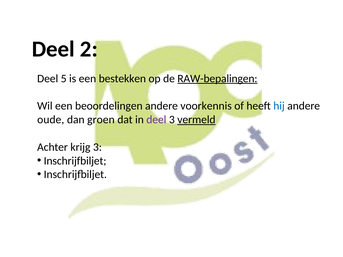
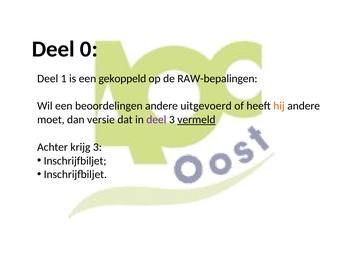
2: 2 -> 0 (89, 49)
5: 5 -> 1 (64, 79)
bestekken: bestekken -> gekoppeld (122, 79)
RAW-bepalingen underline: present -> none (217, 79)
voorkennis: voorkennis -> uitgevoerd (206, 106)
hij colour: blue -> orange (279, 106)
oude: oude -> moet (51, 120)
groen: groen -> versie (101, 120)
